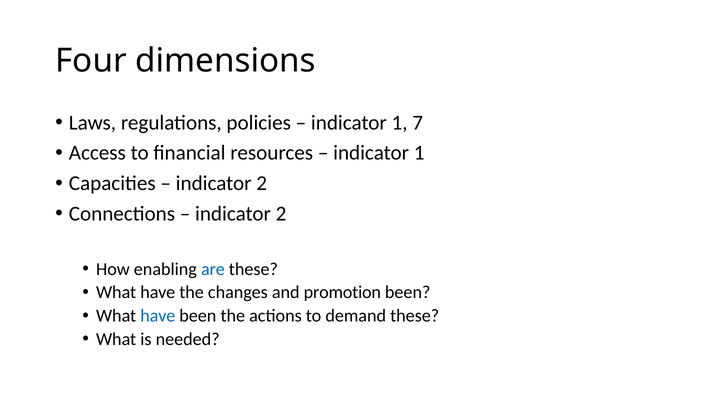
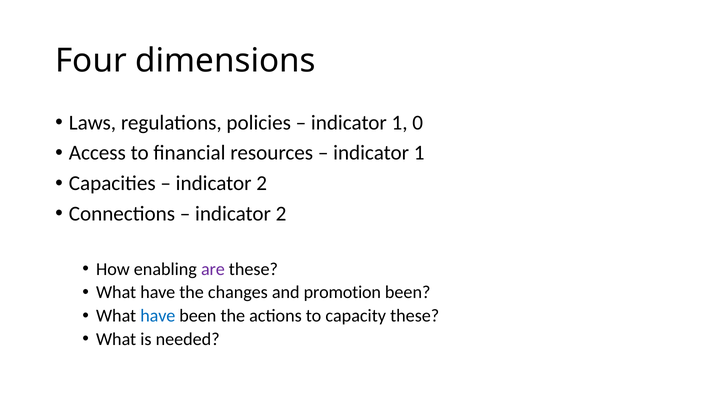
7: 7 -> 0 (418, 123)
are colour: blue -> purple (213, 269)
demand: demand -> capacity (356, 316)
